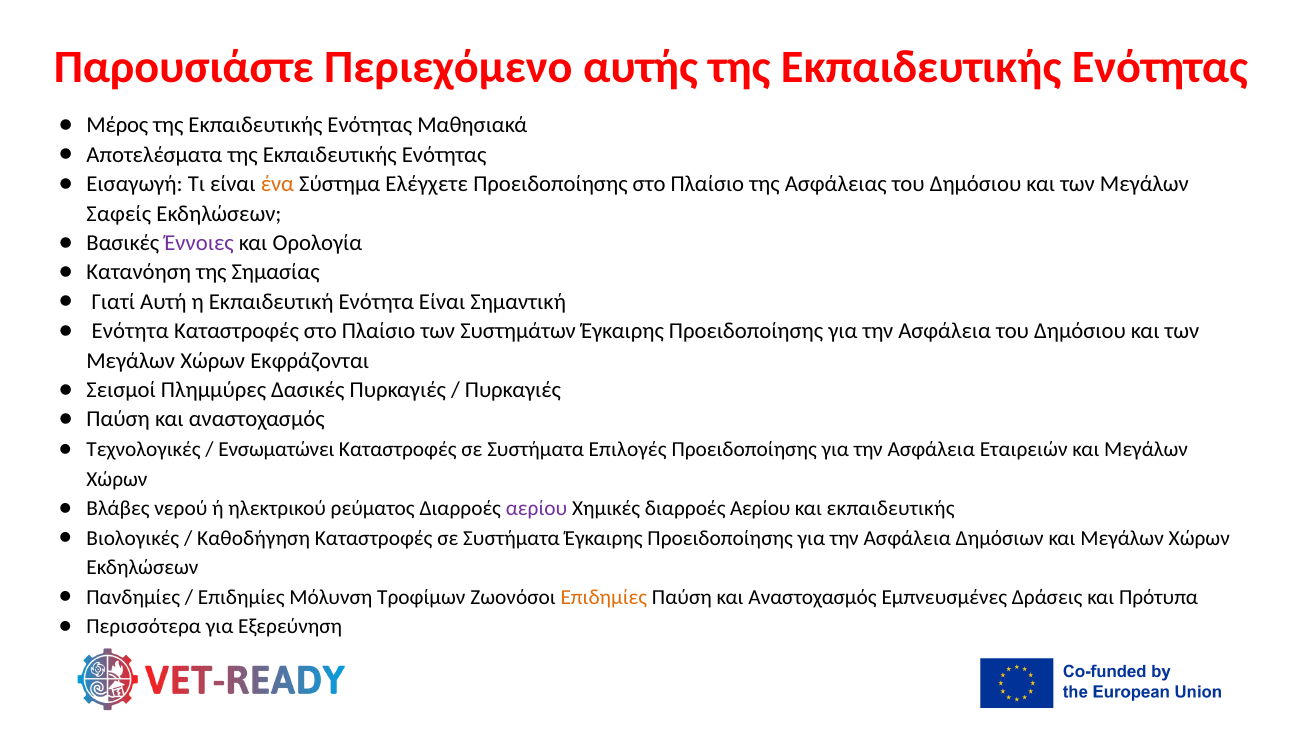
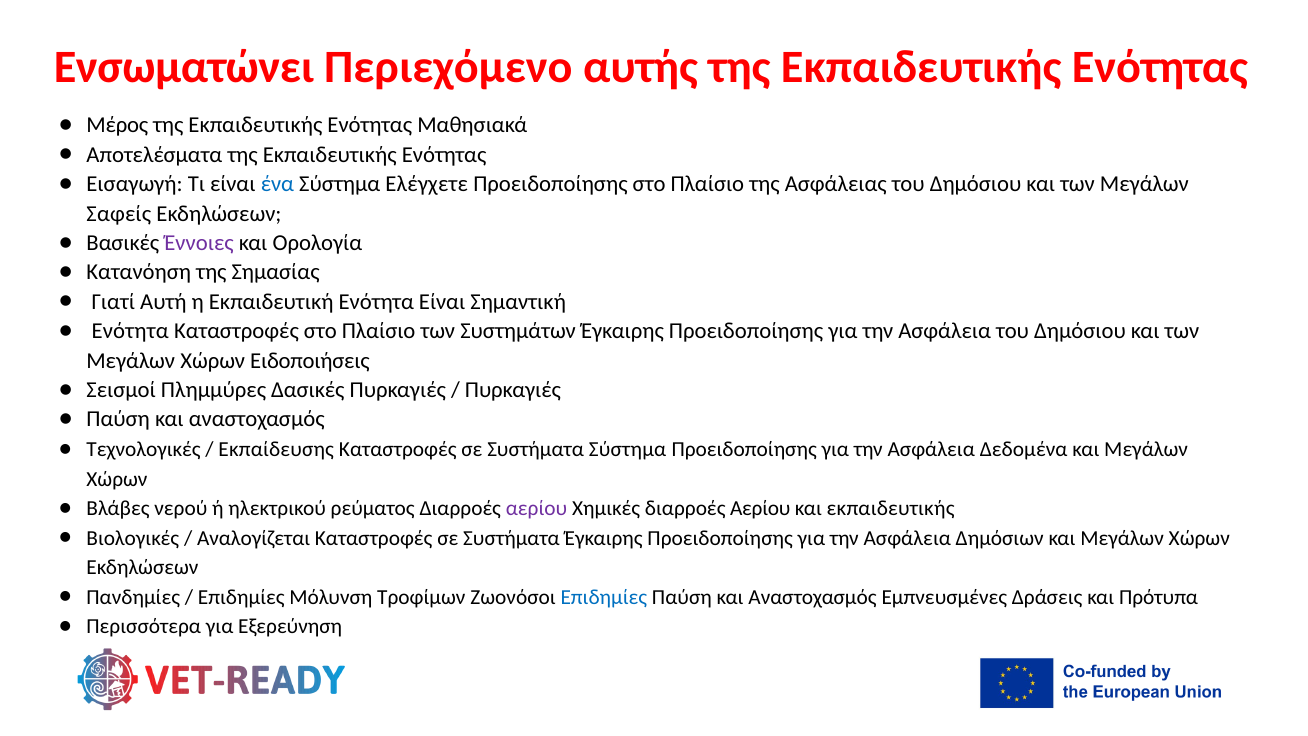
Παρουσιάστε: Παρουσιάστε -> Ενσωματώνει (184, 67)
ένα colour: orange -> blue (277, 184)
Εκφράζονται: Εκφράζονται -> Ειδοποιήσεις (310, 361)
Ενσωματώνει: Ενσωματώνει -> Εκπαίδευσης (276, 450)
Συστήματα Επιλογές: Επιλογές -> Σύστημα (628, 450)
Εταιρειών: Εταιρειών -> Δεδομένα (1024, 450)
Καθοδήγηση: Καθοδήγηση -> Αναλογίζεται (254, 538)
Επιδημίες colour: orange -> blue (604, 597)
